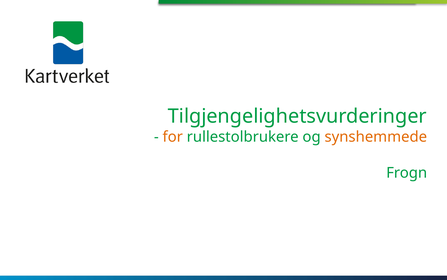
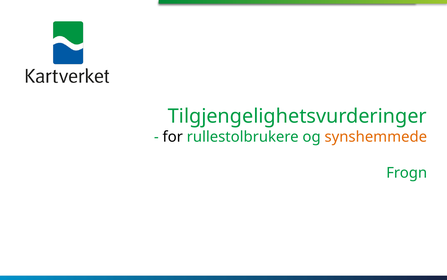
for colour: orange -> black (173, 137)
